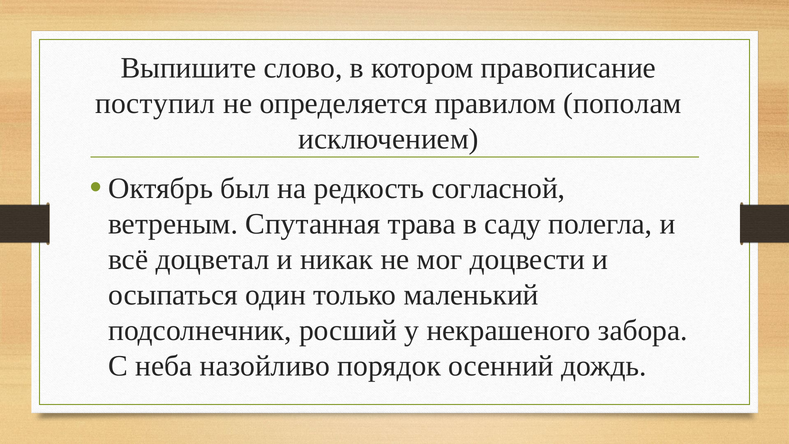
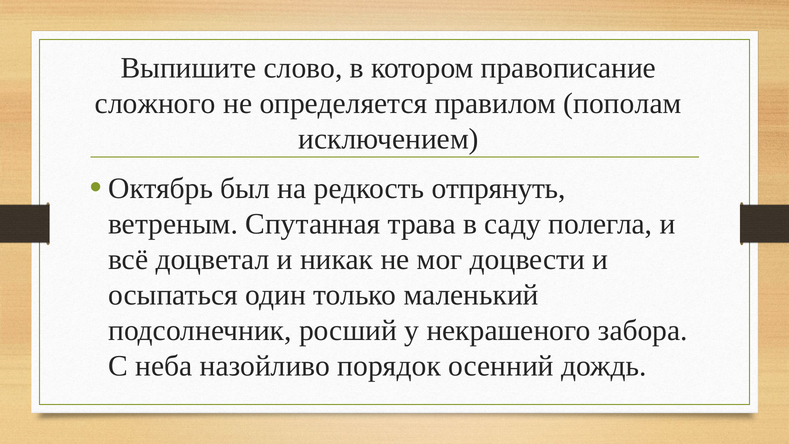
поступил: поступил -> сложного (155, 104)
согласной: согласной -> отпрянуть (498, 188)
